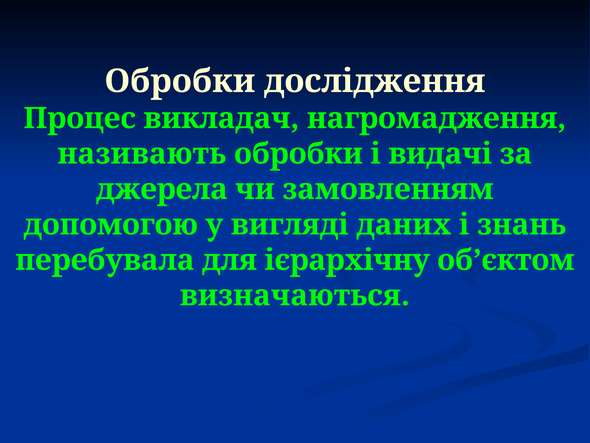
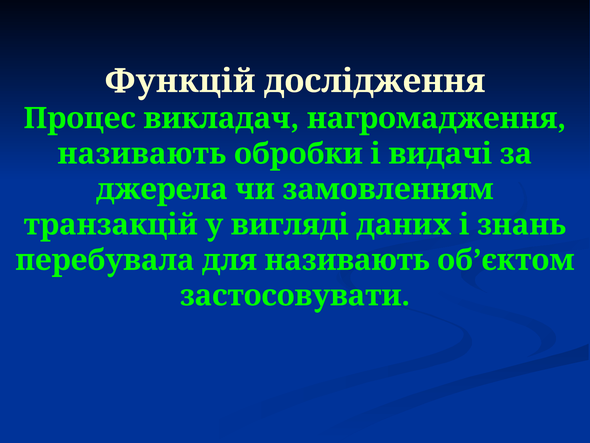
Обробки: Обробки -> Функцій (180, 81)
допомогою: допомогою -> транзакцій (111, 224)
для ієрархічну: ієрархічну -> називають (347, 260)
визначаються: визначаються -> застосовувати (295, 295)
